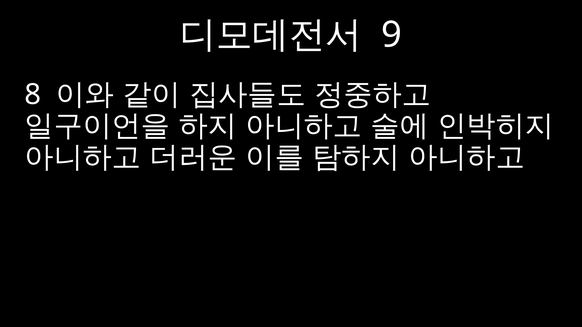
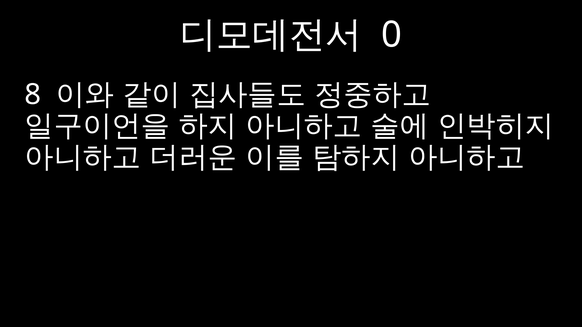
9: 9 -> 0 (392, 35)
